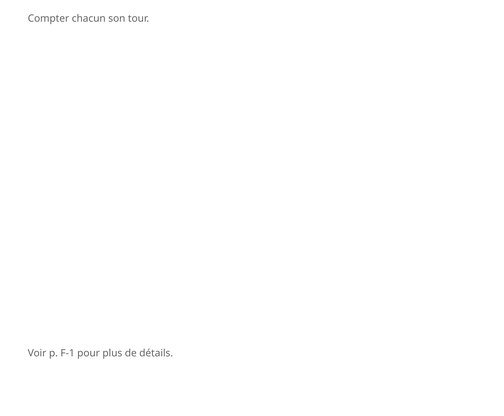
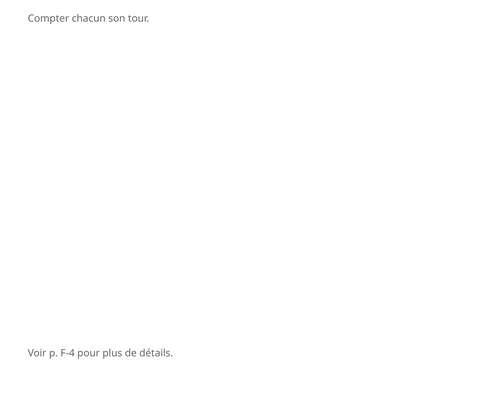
F-1: F-1 -> F-4 (68, 354)
